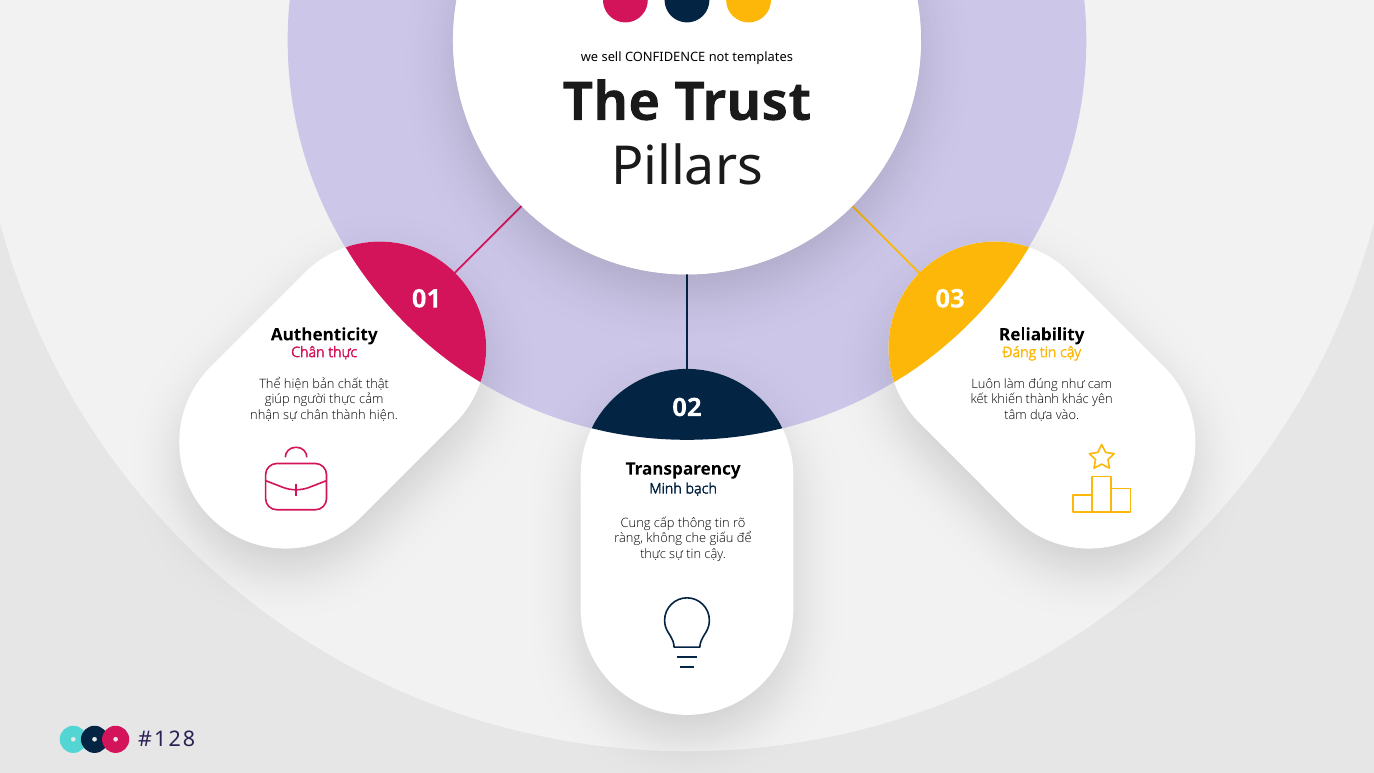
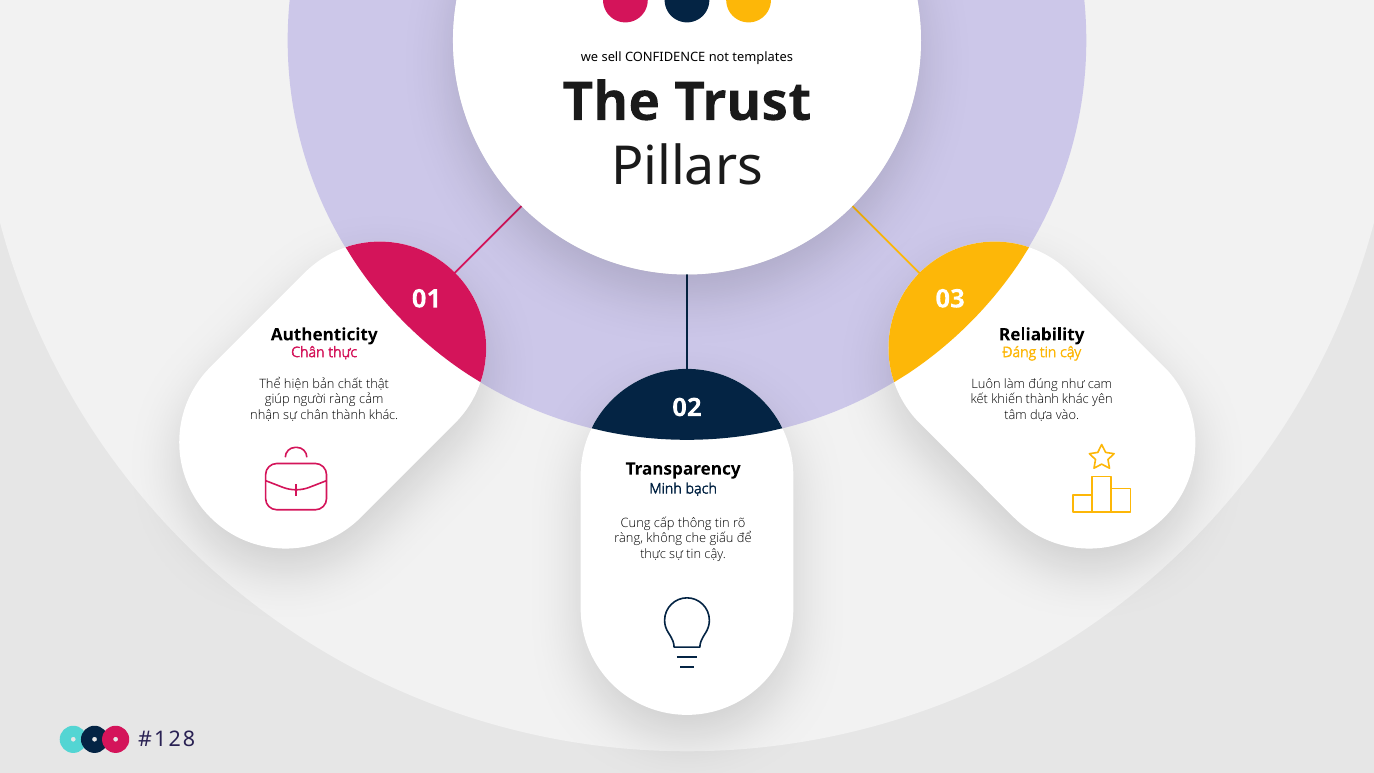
người thực: thực -> ràng (342, 400)
chân thành hiện: hiện -> khác (384, 415)
